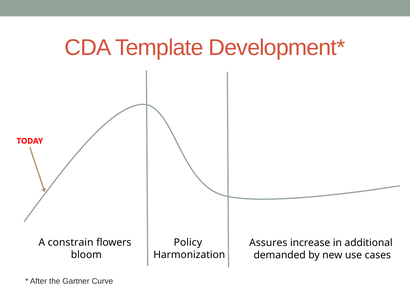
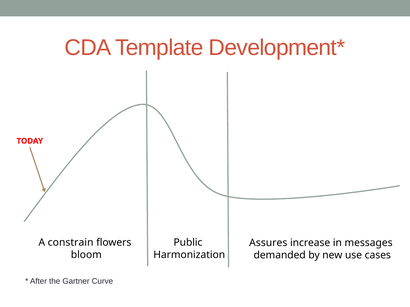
Policy: Policy -> Public (188, 243)
additional: additional -> messages (369, 243)
